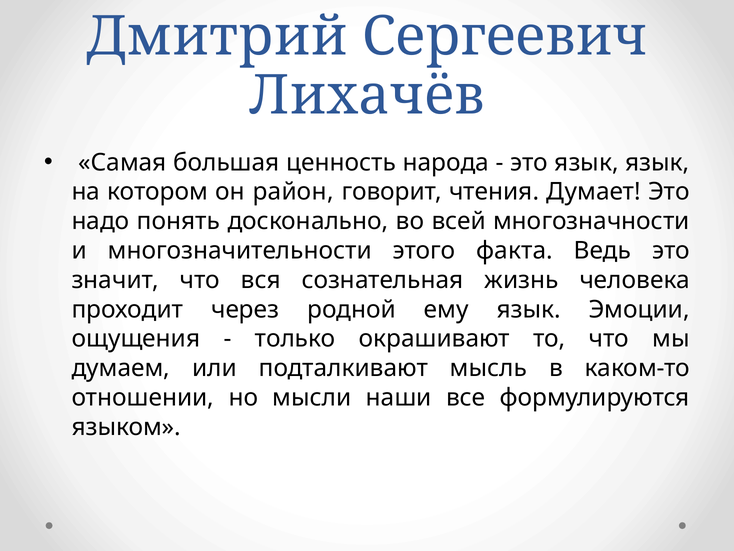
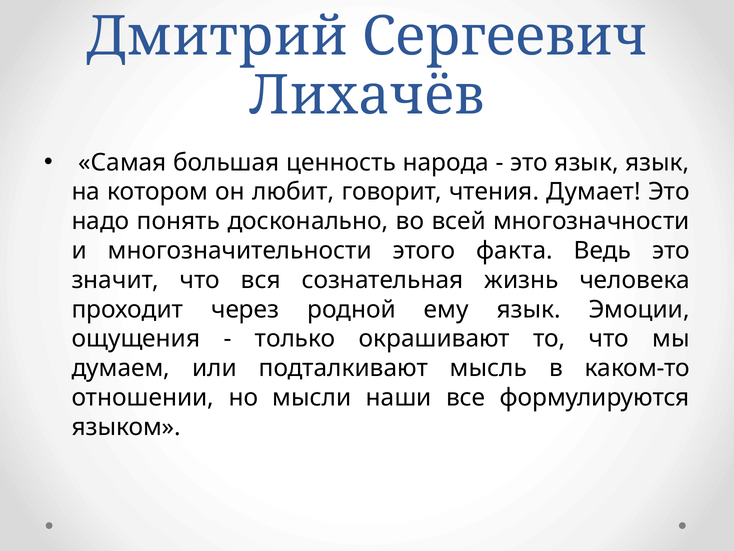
район: район -> любит (293, 192)
